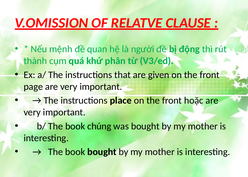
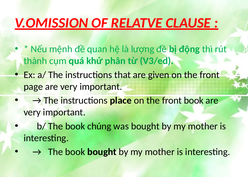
người: người -> lượng (143, 49)
front hoặc: hoặc -> book (194, 101)
